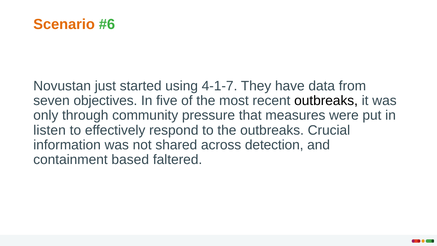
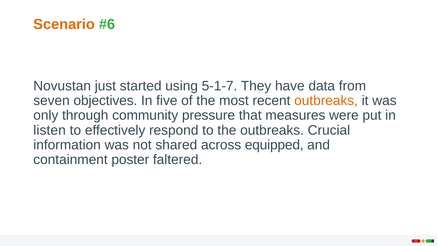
4-1-7: 4-1-7 -> 5-1-7 (220, 86)
outbreaks colour: black -> orange (326, 101)
detection: detection -> equipped (274, 145)
based: based -> poster (130, 160)
